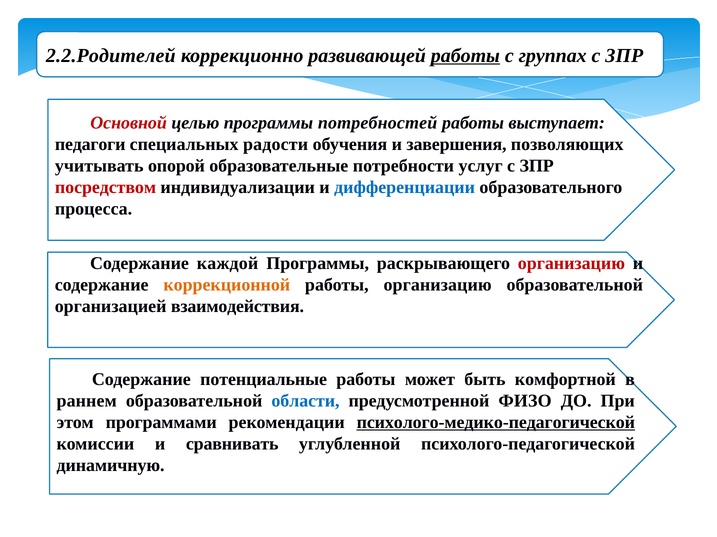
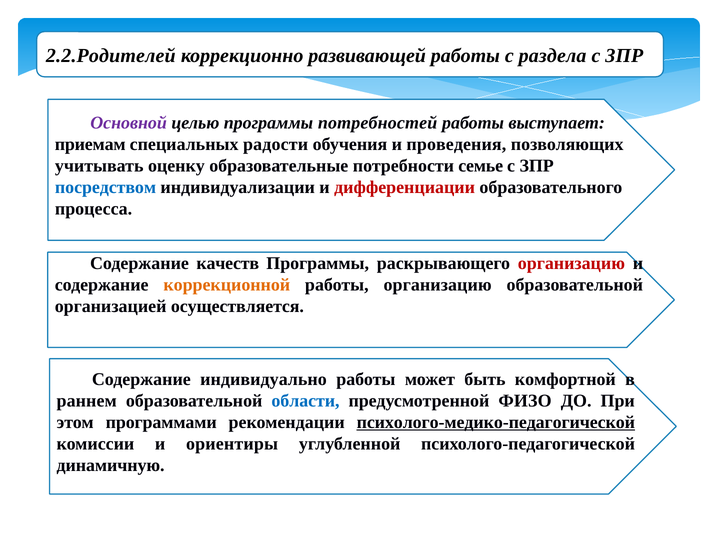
работы underline: present -> none (465, 56)
группах: группах -> раздела (553, 56)
Основной colour: red -> purple (129, 123)
педагоги: педагоги -> приемам (90, 144)
завершения: завершения -> проведения (456, 144)
опорой: опорой -> оценку (176, 166)
услуг: услуг -> семье (481, 166)
посредством colour: red -> blue (106, 187)
дифференциации colour: blue -> red (405, 187)
каждой: каждой -> качеств (228, 264)
взаимодействия: взаимодействия -> осуществляется (237, 307)
потенциальные: потенциальные -> индивидуально (263, 380)
сравнивать: сравнивать -> ориентиры (232, 444)
